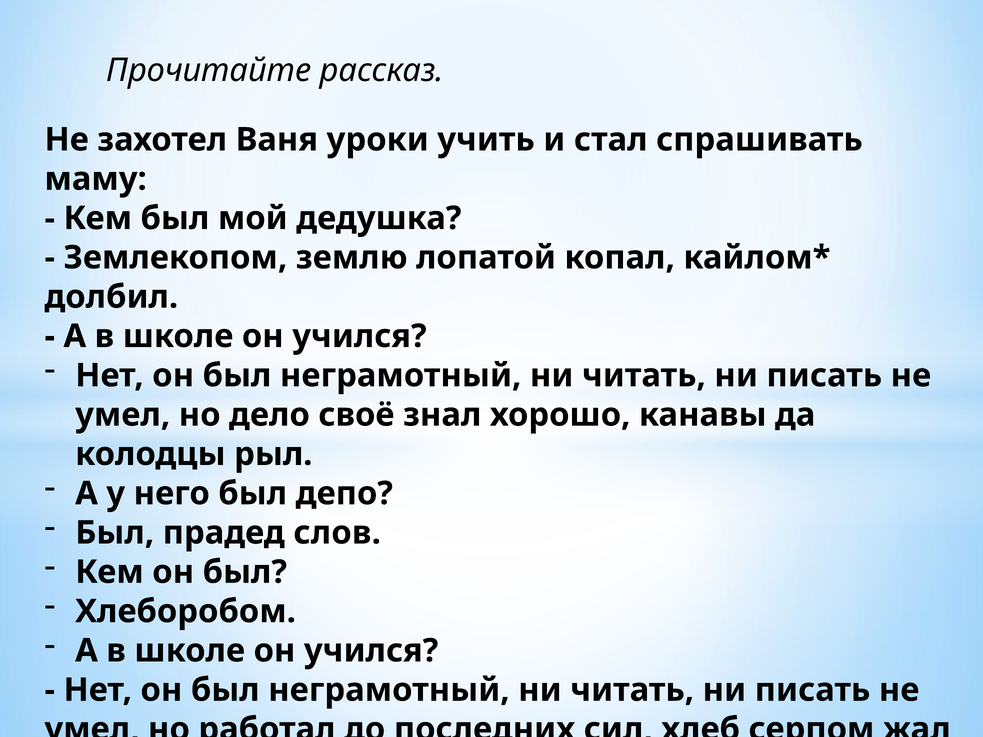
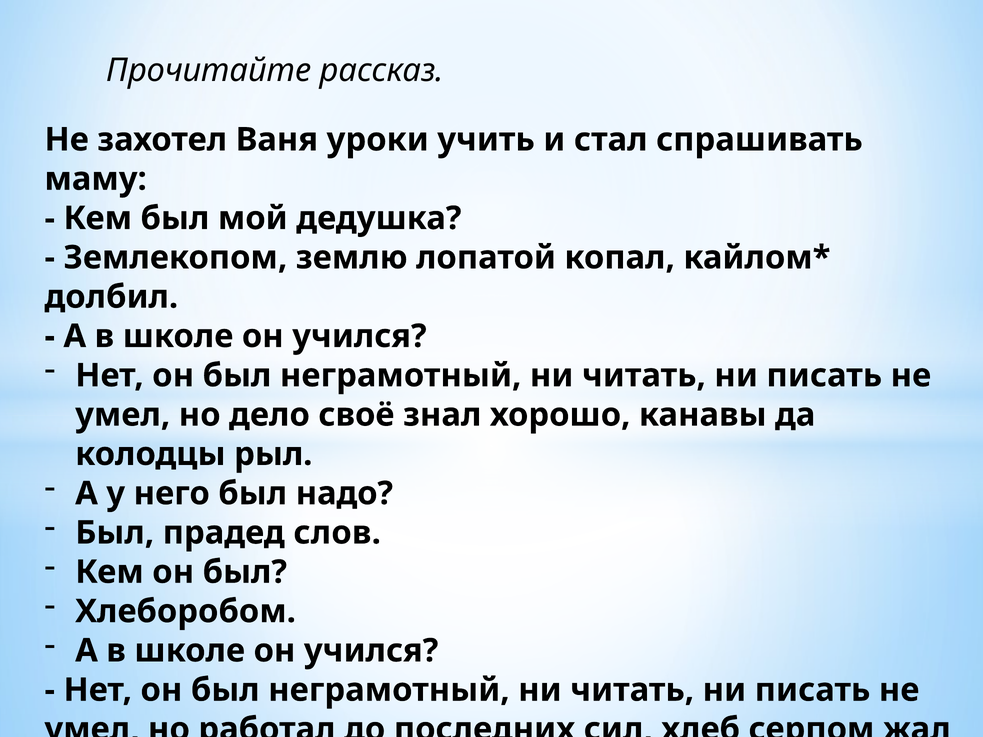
депо: депо -> надо (344, 494)
